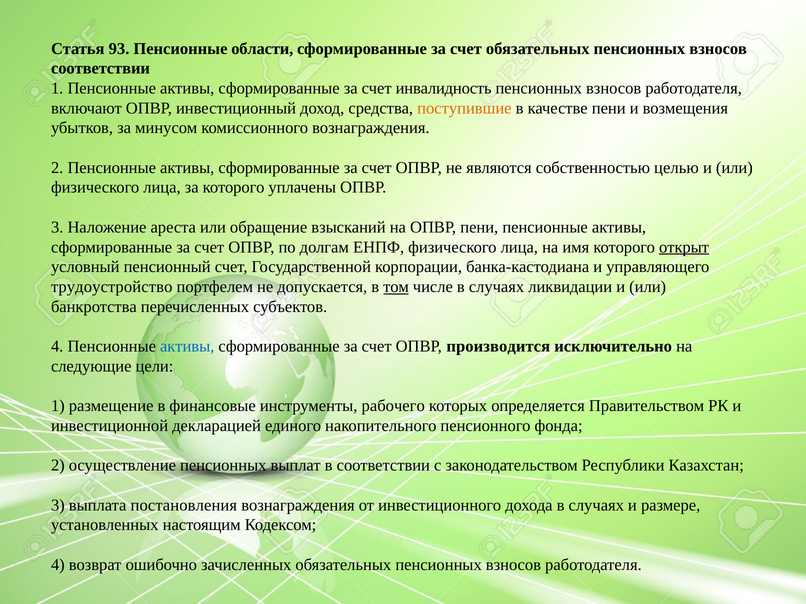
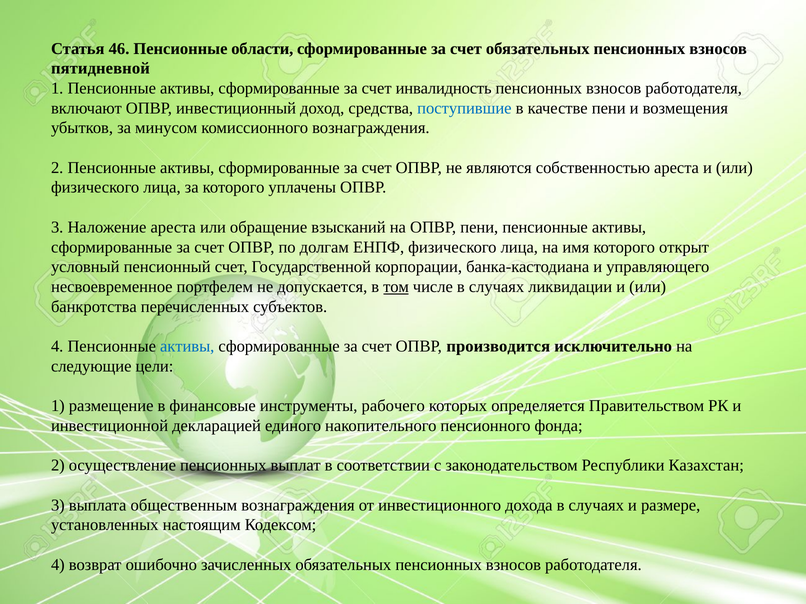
93: 93 -> 46 (119, 49)
соответствии: соответствии -> пятидневной (100, 69)
поступившие colour: orange -> blue (464, 108)
собственностью целью: целью -> ареста (676, 168)
открыт underline: present -> none (684, 247)
трудоустройство: трудоустройство -> несвоевременное (112, 287)
постановления: постановления -> общественным (184, 506)
